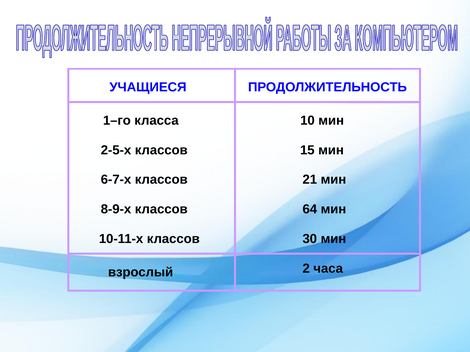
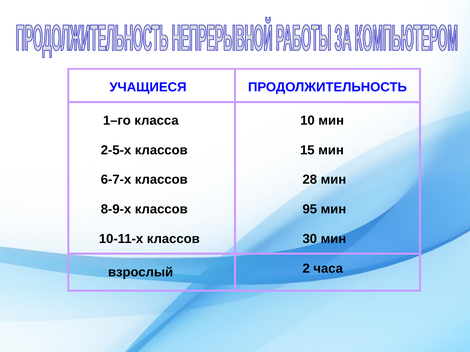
21: 21 -> 28 (310, 180)
64: 64 -> 95 (310, 210)
